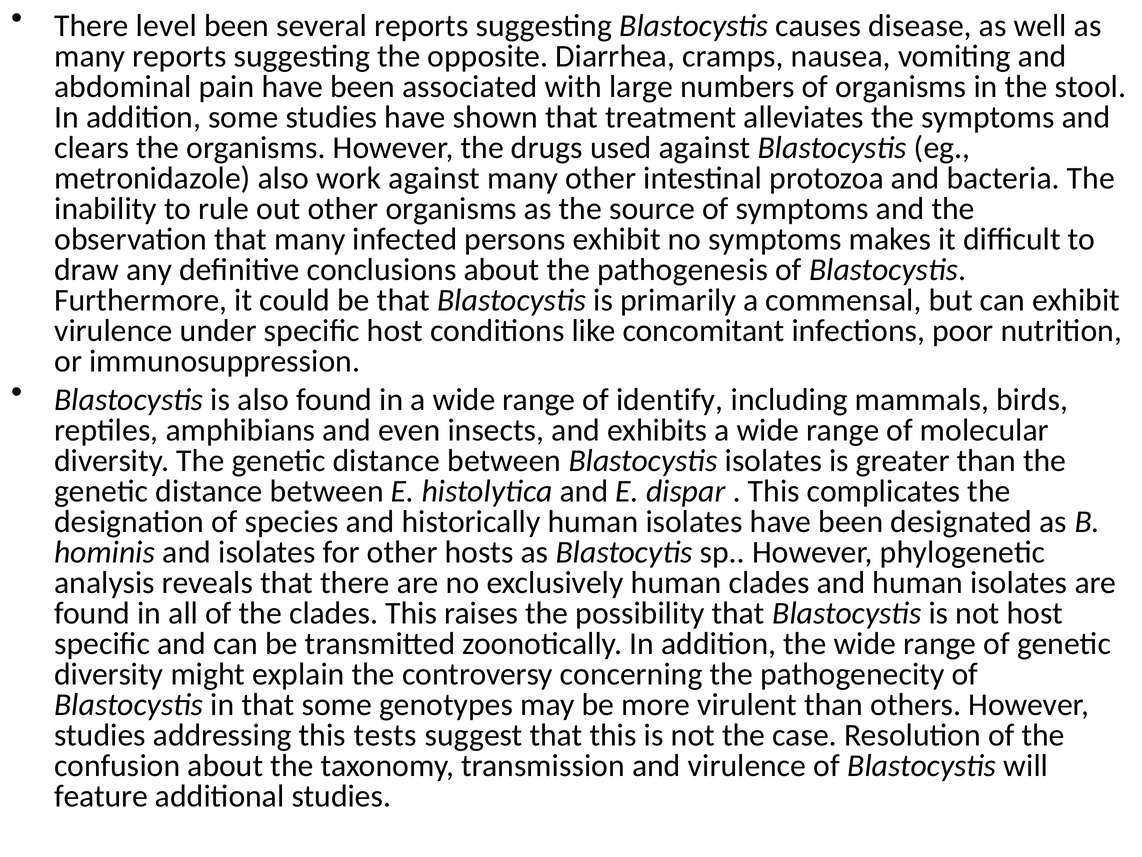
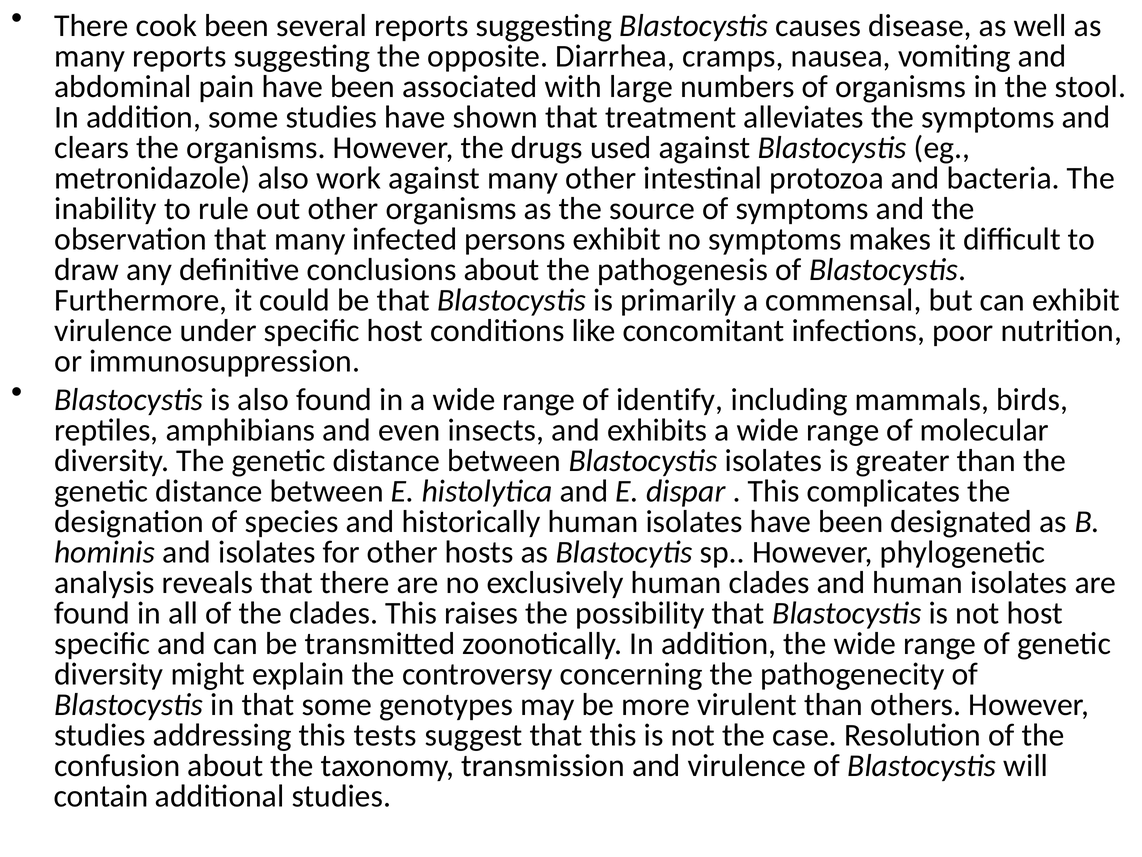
level: level -> cook (166, 26)
feature: feature -> contain (101, 796)
